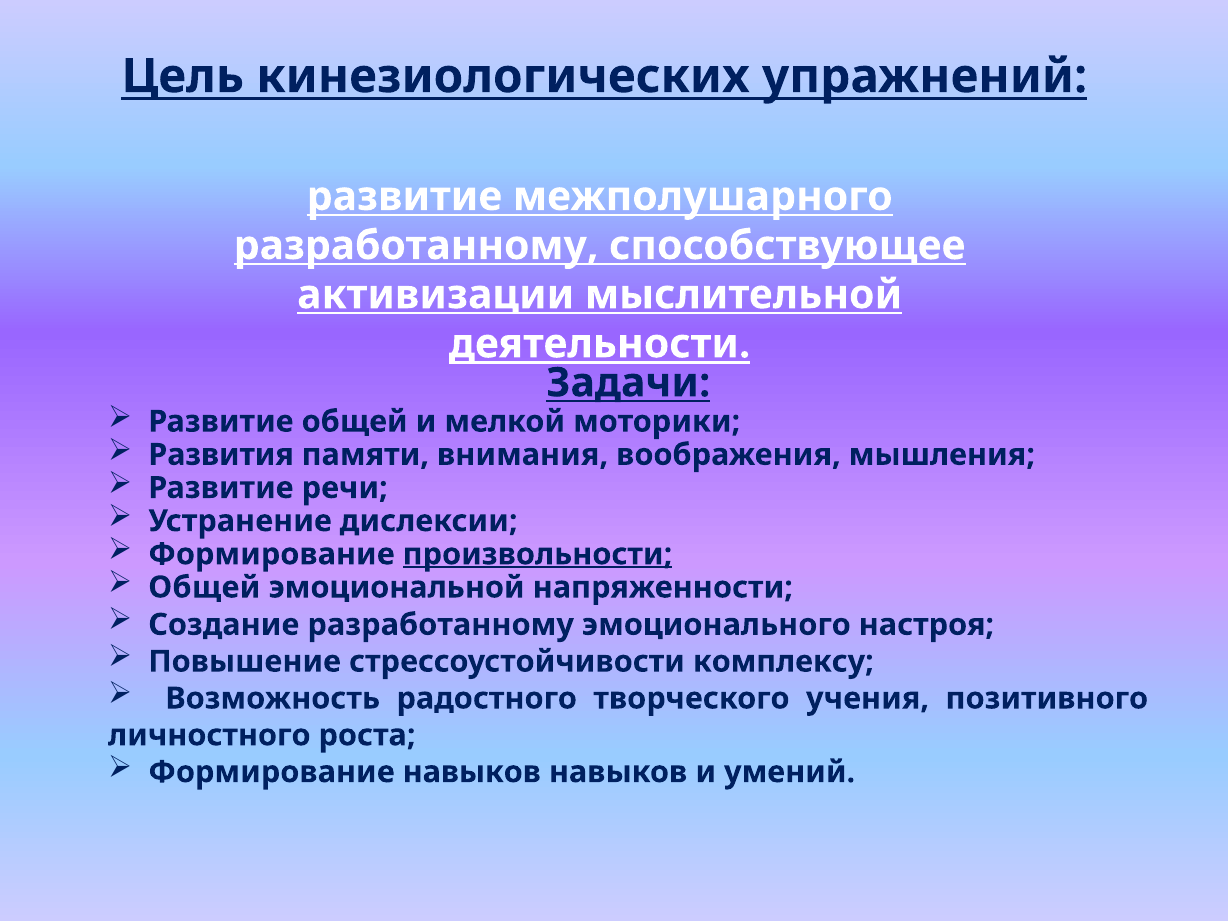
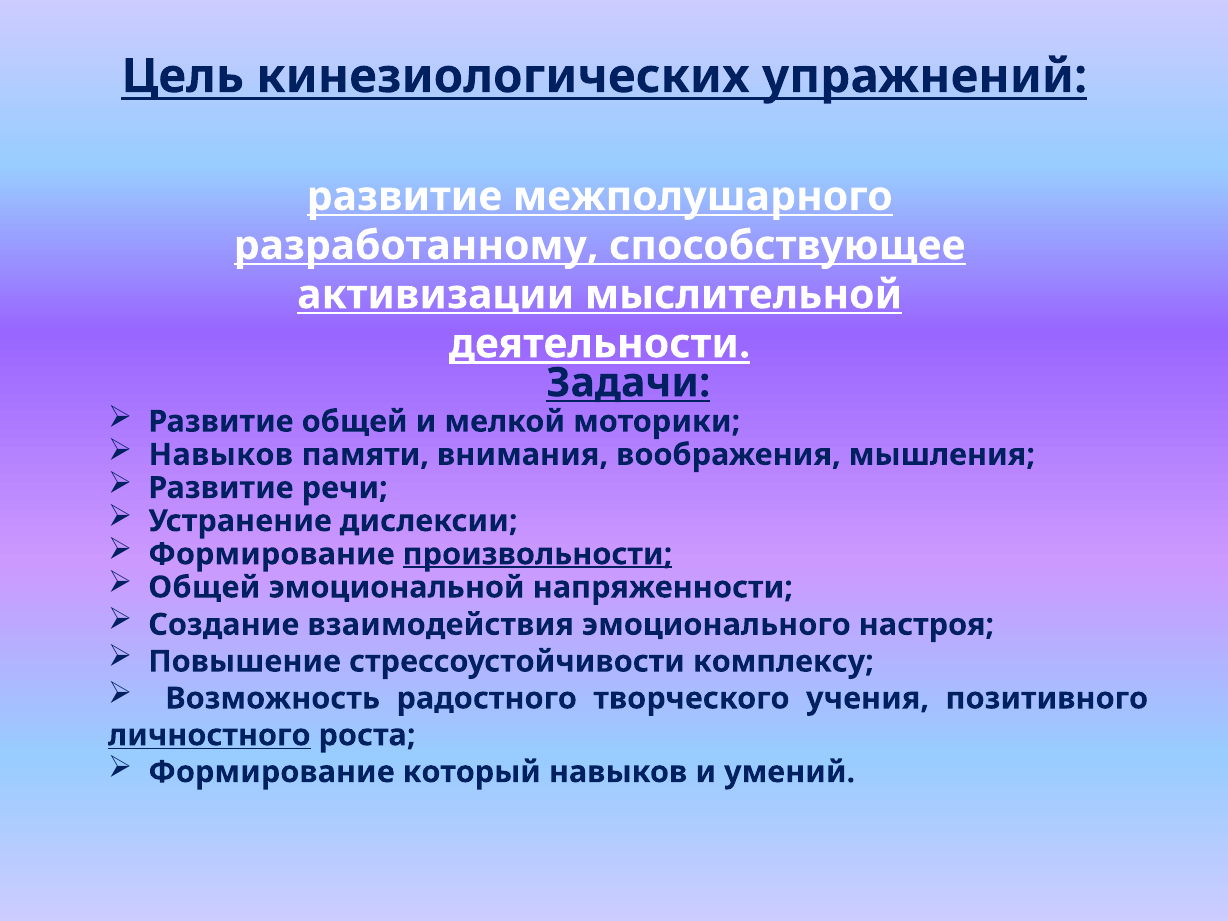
Развития: Развития -> Навыков (221, 455)
Создание разработанному: разработанному -> взаимодействия (441, 625)
личностного underline: none -> present (209, 735)
Формирование навыков: навыков -> который (472, 772)
